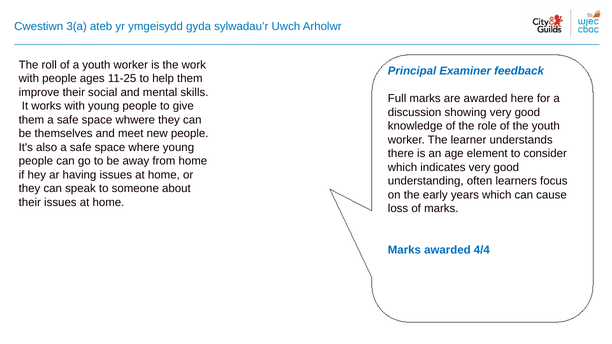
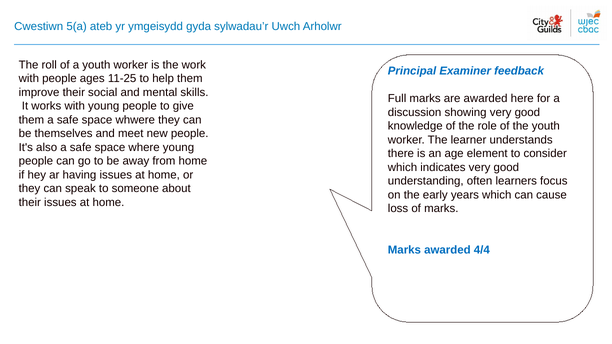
3(a: 3(a -> 5(a (77, 27)
